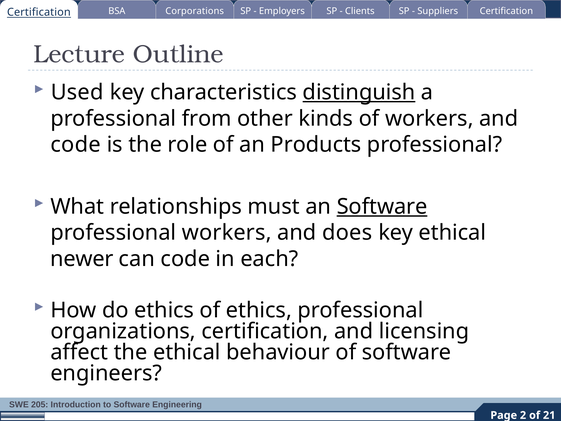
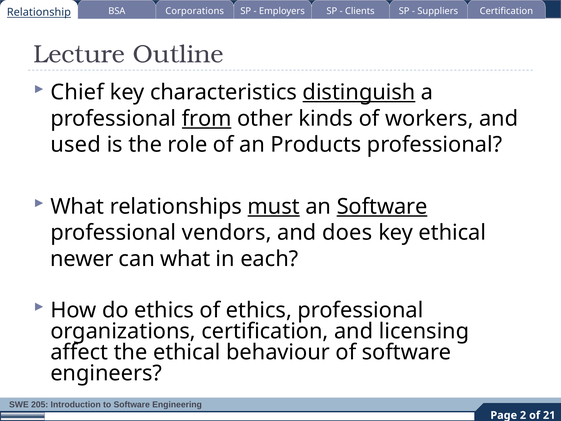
Certification: Certification -> Relationship (39, 12)
Used: Used -> Chief (77, 92)
from underline: none -> present (207, 118)
code: code -> used (76, 145)
must underline: none -> present (274, 206)
professional workers: workers -> vendors (227, 233)
can code: code -> what (185, 259)
